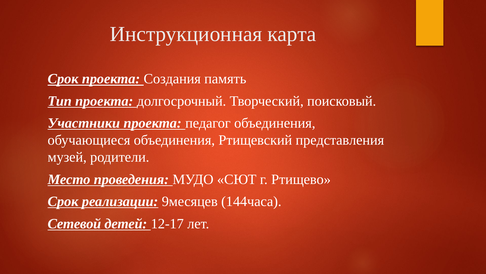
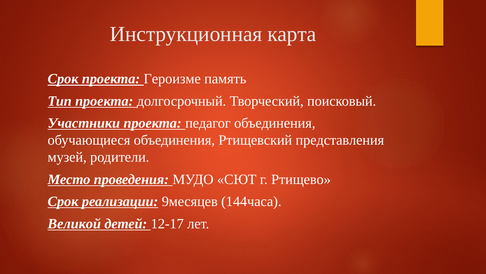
Создания: Создания -> Героизме (172, 79)
Сетевой: Сетевой -> Великой (74, 223)
